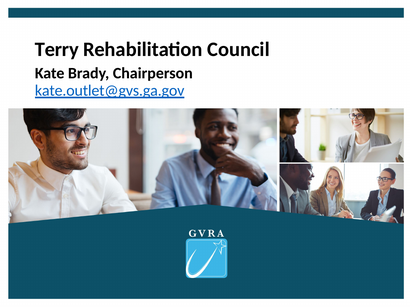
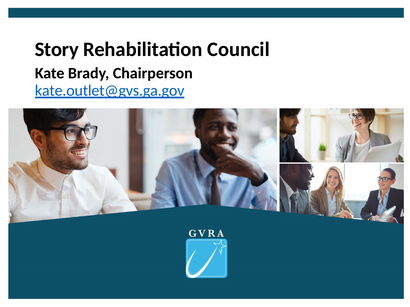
Terry: Terry -> Story (57, 49)
